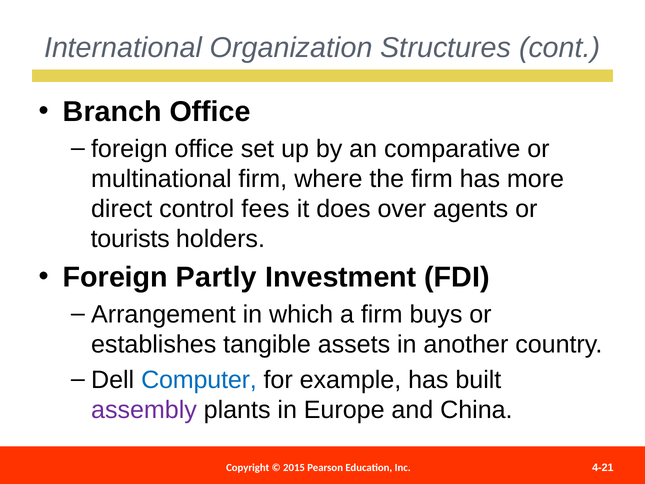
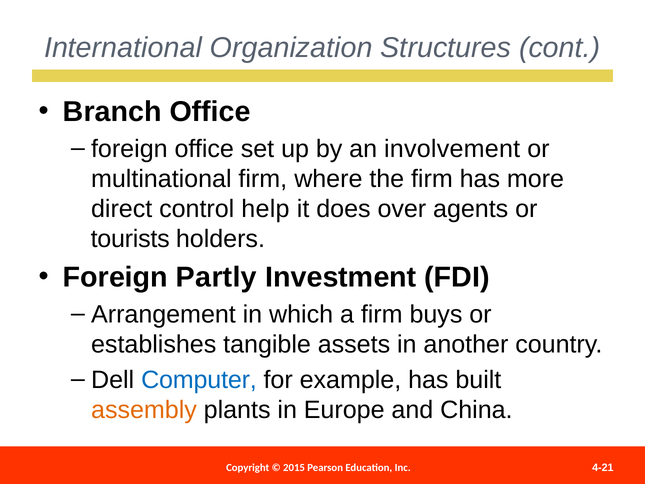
comparative: comparative -> involvement (452, 149)
fees: fees -> help (265, 209)
assembly colour: purple -> orange (144, 410)
